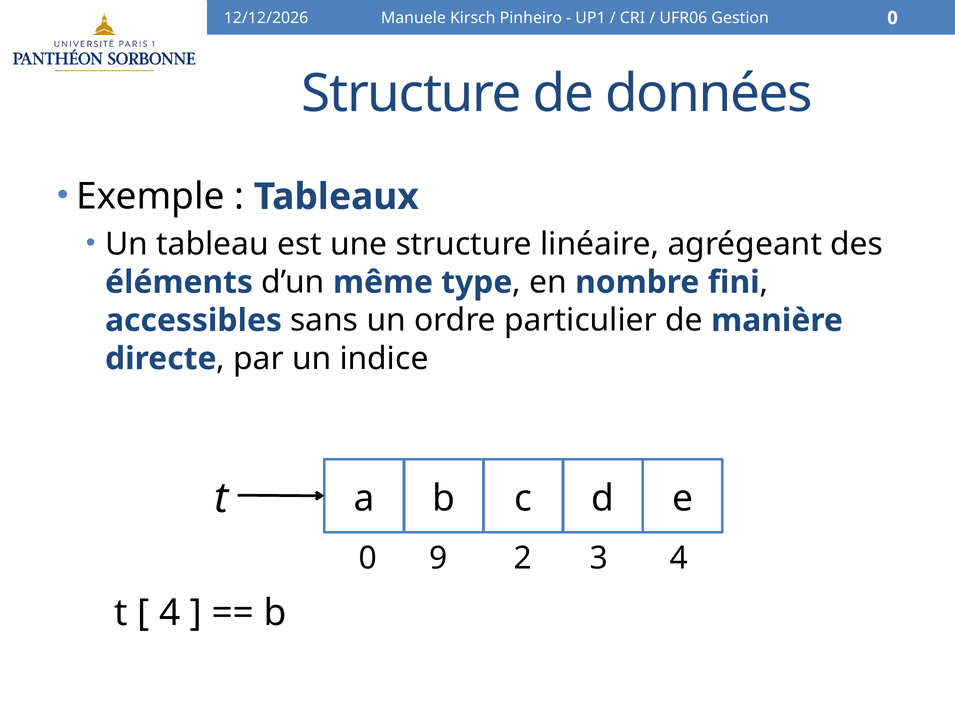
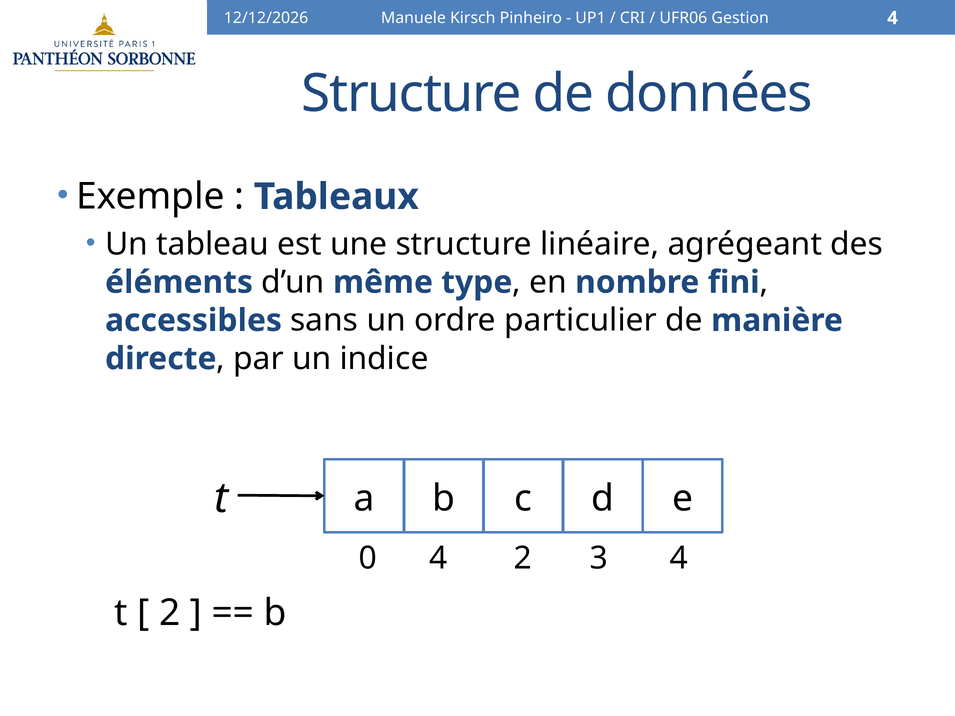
Gestion 0: 0 -> 4 (893, 18)
0 9: 9 -> 4 (438, 559)
4: 4 -> 2 (170, 613)
